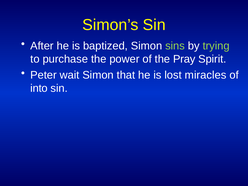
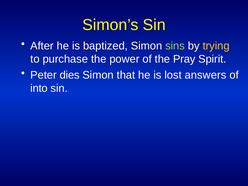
trying colour: light green -> yellow (216, 46)
wait: wait -> dies (70, 75)
miracles: miracles -> answers (206, 75)
